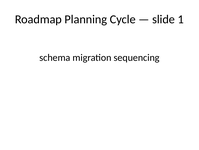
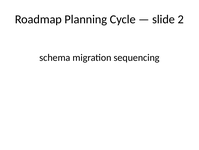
1: 1 -> 2 (181, 19)
